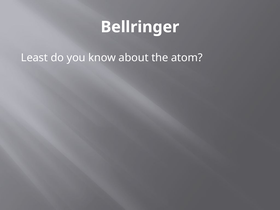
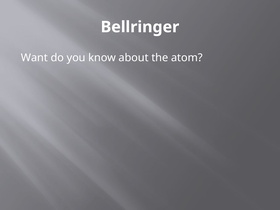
Least: Least -> Want (34, 58)
